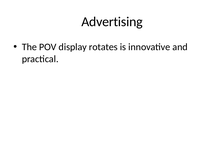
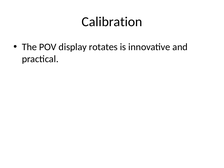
Advertising: Advertising -> Calibration (112, 22)
